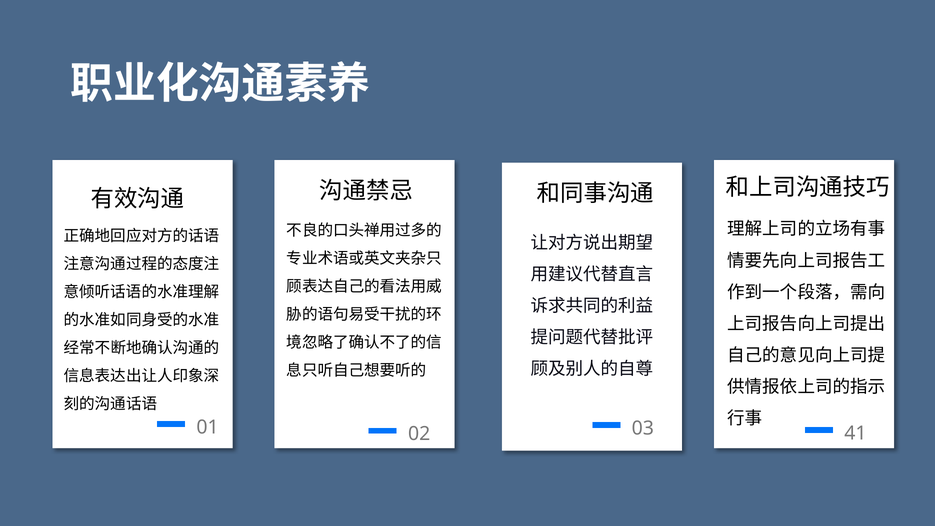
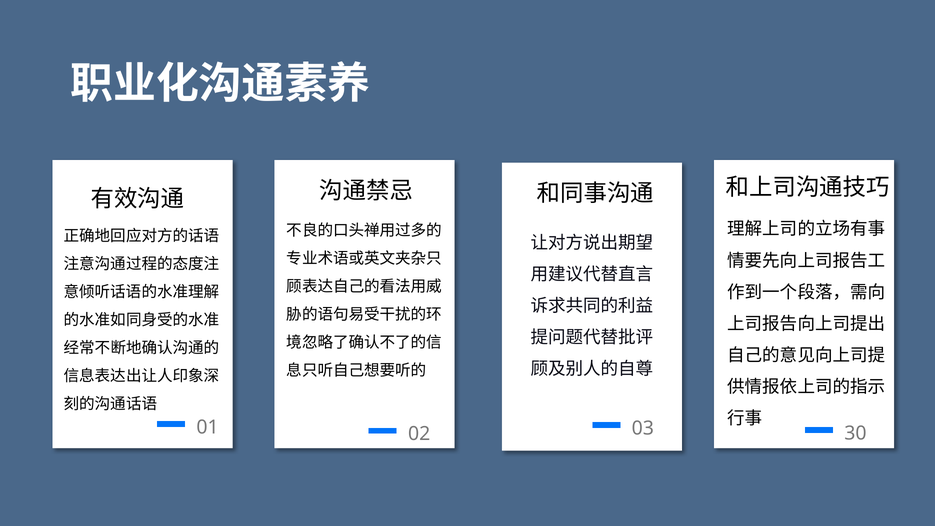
41: 41 -> 30 (855, 433)
